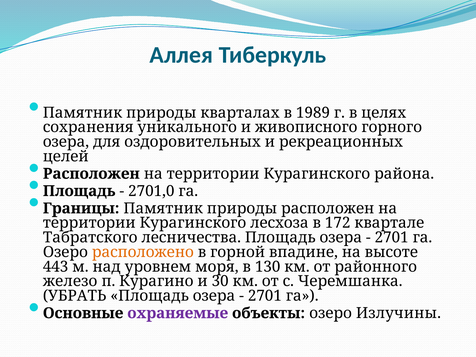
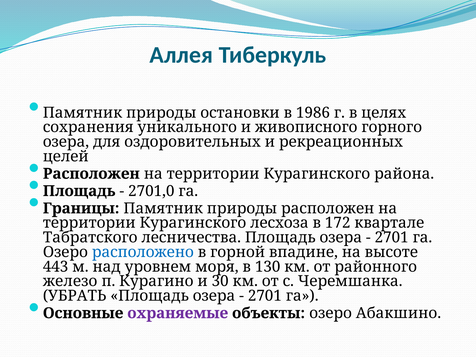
кварталах: кварталах -> остановки (240, 113)
1989: 1989 -> 1986 (313, 113)
расположено colour: orange -> blue (143, 252)
Излучины: Излучины -> Абакшино (399, 313)
